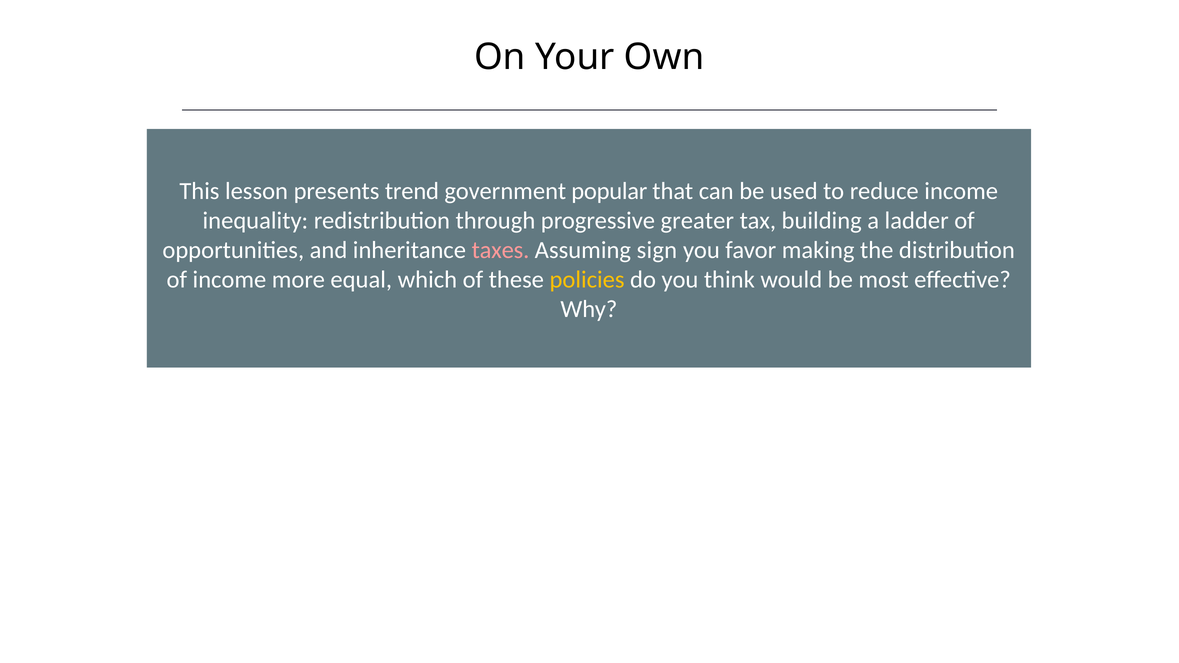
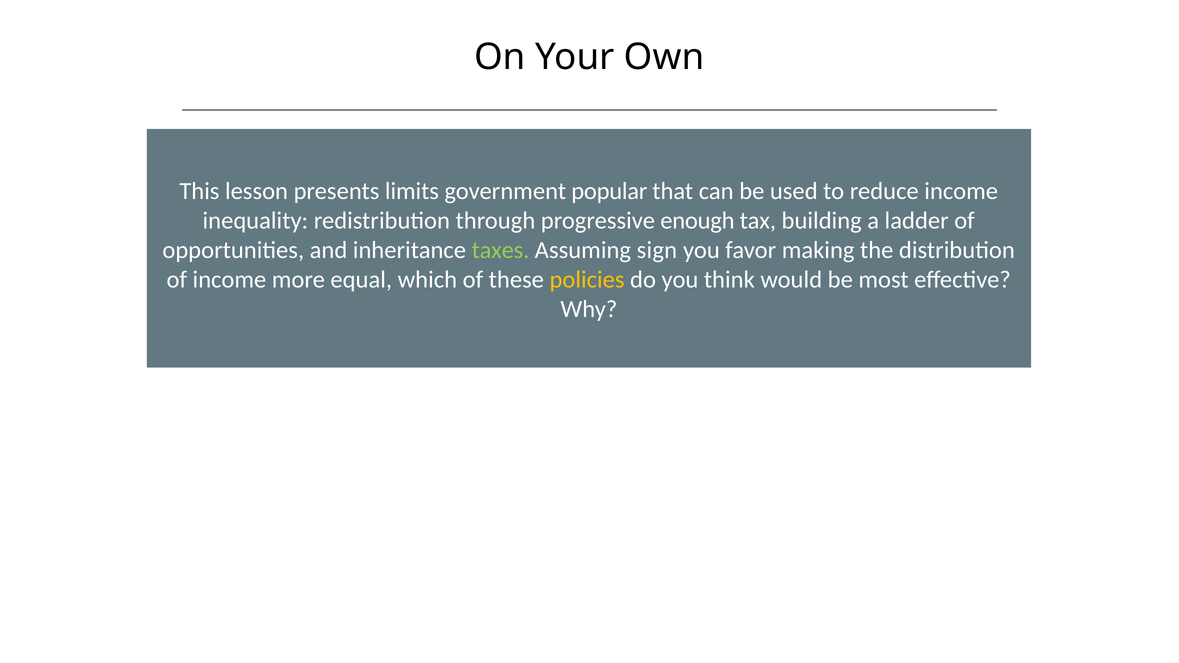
trend: trend -> limits (412, 191)
greater: greater -> enough (697, 221)
taxes colour: pink -> light green (500, 250)
